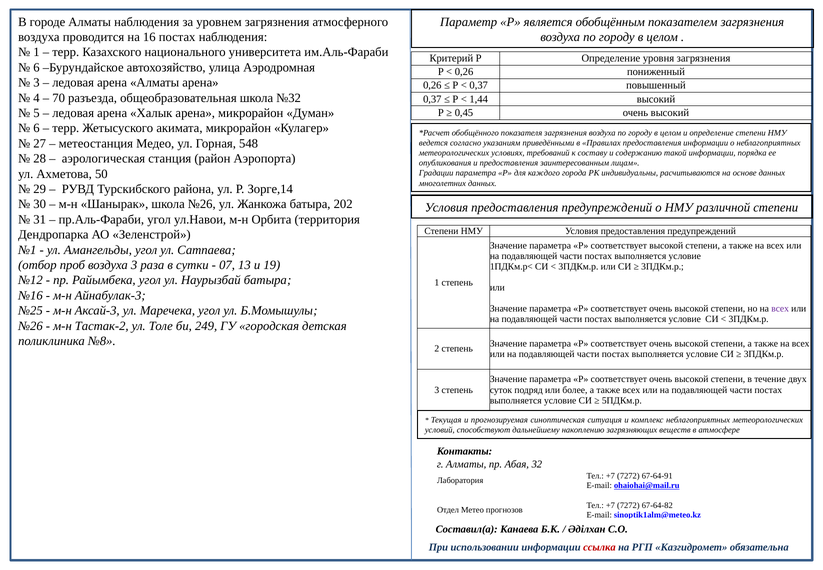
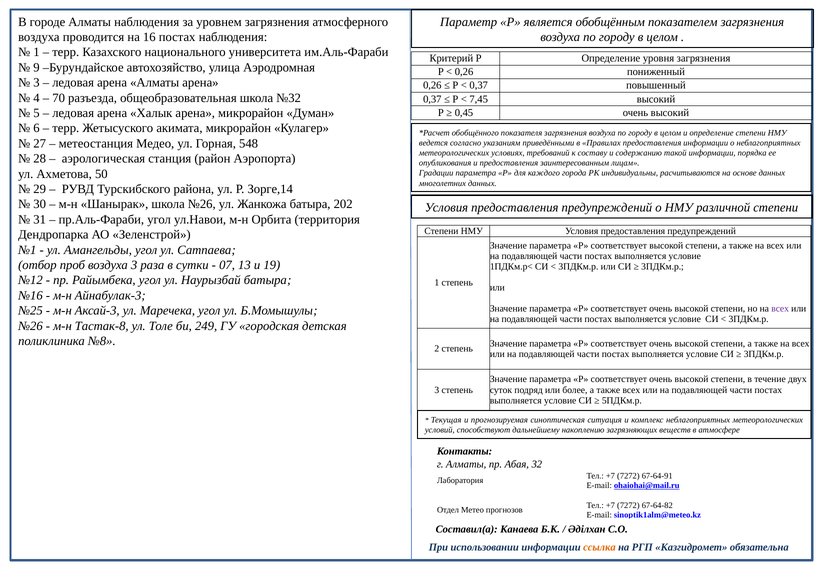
6: 6 -> 9 (37, 67)
1,44: 1,44 -> 7,45 (479, 99)
Тастак-2: Тастак-2 -> Тастак-8 (102, 326)
ссылка colour: red -> orange (599, 547)
